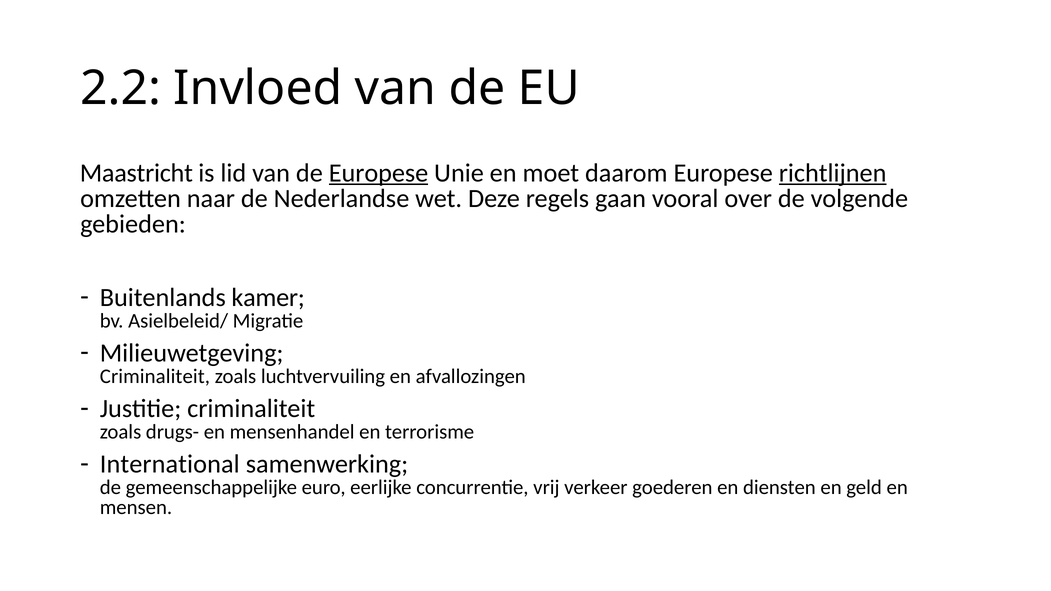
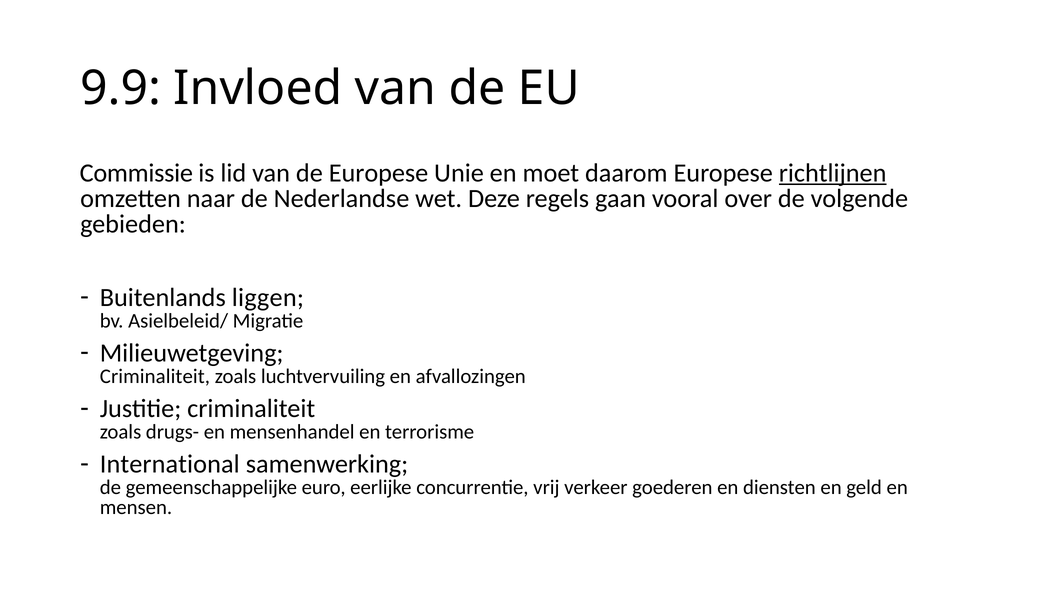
2.2: 2.2 -> 9.9 (121, 88)
Maastricht: Maastricht -> Commissie (136, 173)
Europese underline: present -> none (379, 173)
kamer: kamer -> liggen (268, 298)
